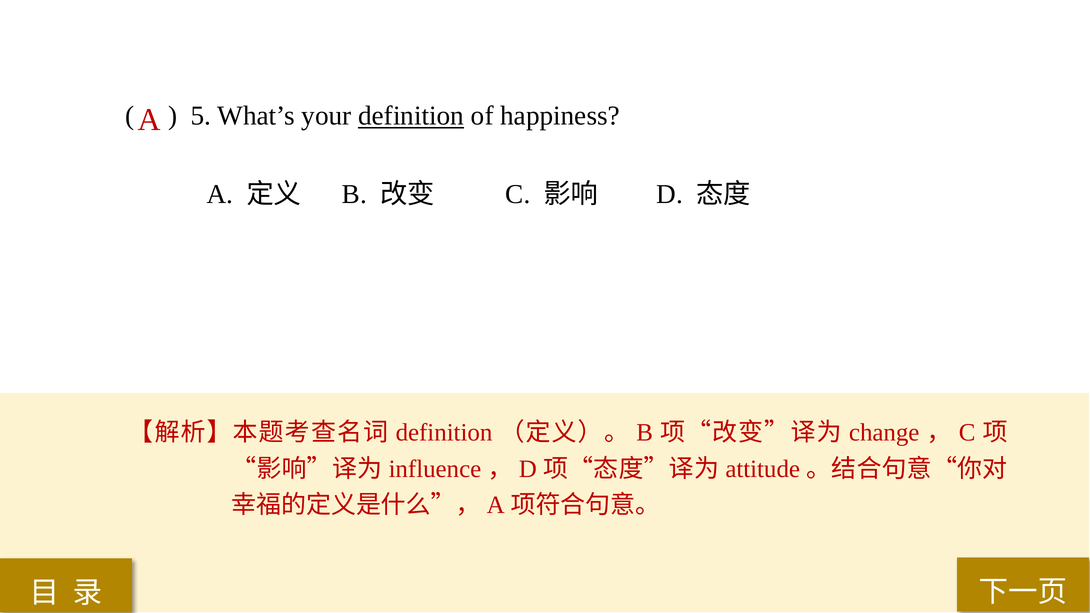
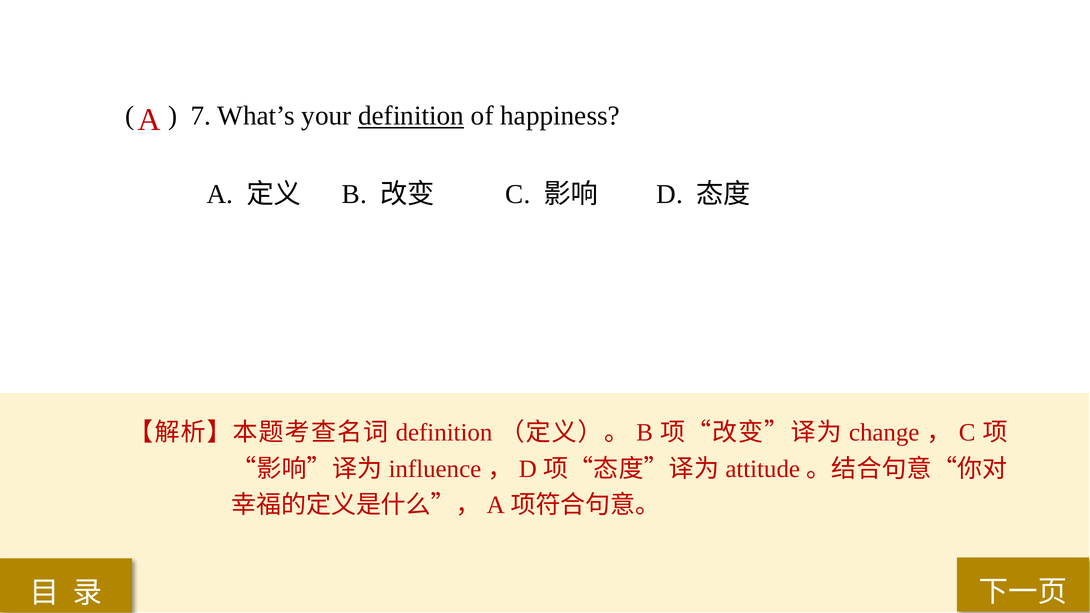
5: 5 -> 7 (201, 116)
